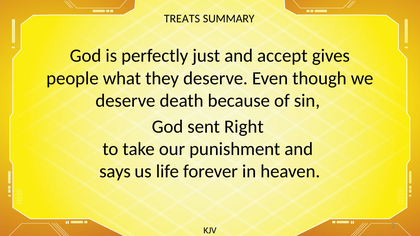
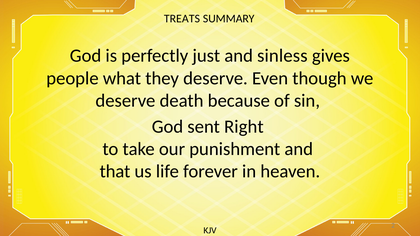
accept: accept -> sinless (282, 56)
says: says -> that (115, 172)
